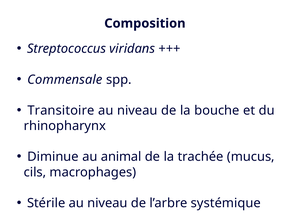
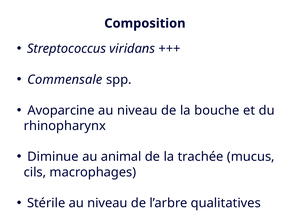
Transitoire: Transitoire -> Avoparcine (61, 111)
systémique: systémique -> qualitatives (226, 204)
